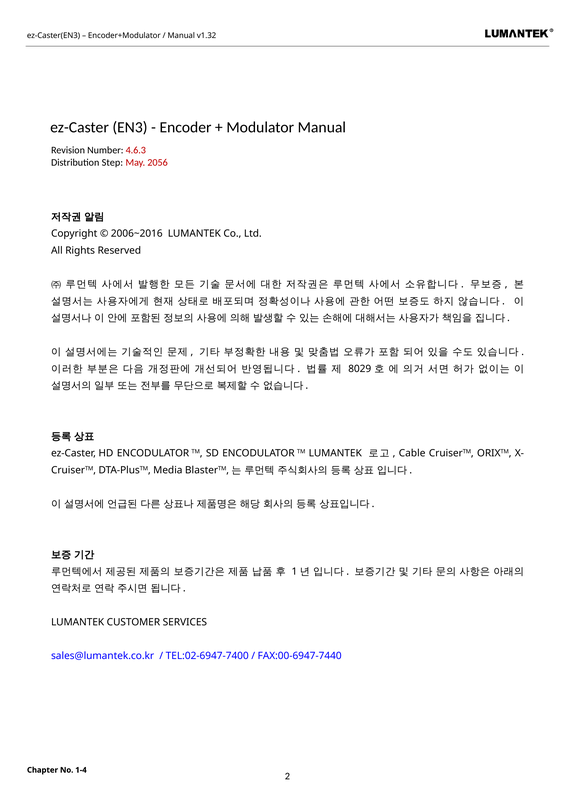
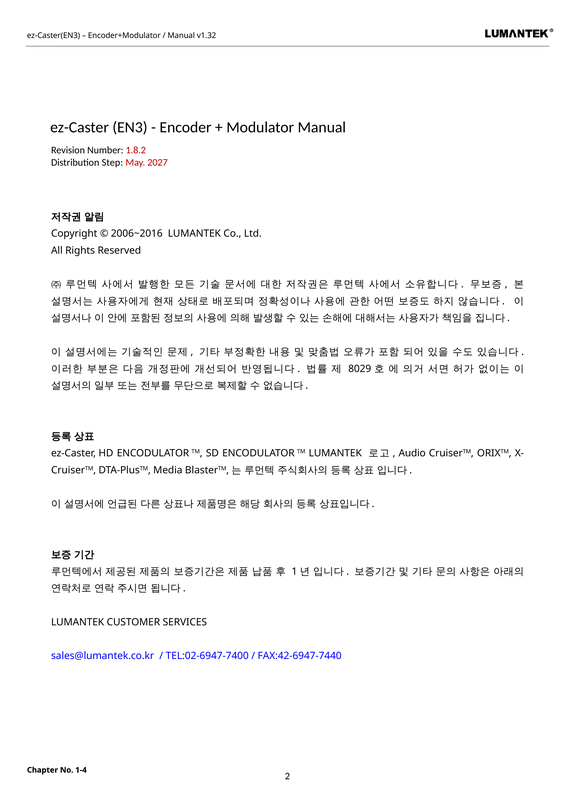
4.6.3: 4.6.3 -> 1.8.2 (136, 150)
2056: 2056 -> 2027 (158, 162)
Cable: Cable -> Audio (412, 453)
FAX:00-6947-7440: FAX:00-6947-7440 -> FAX:42-6947-7440 (300, 655)
